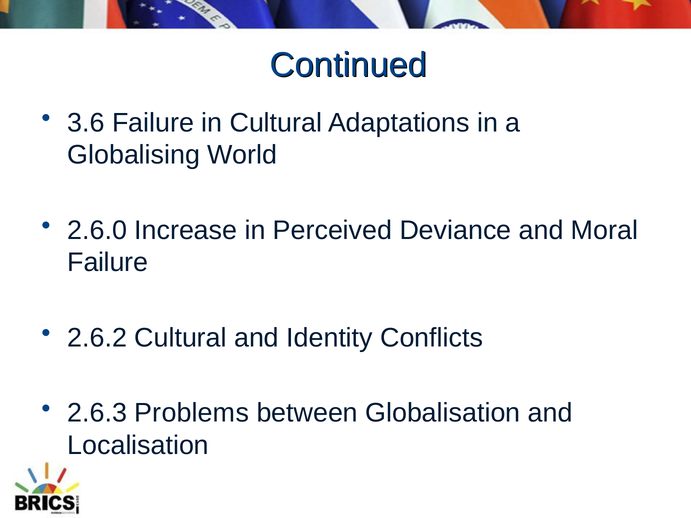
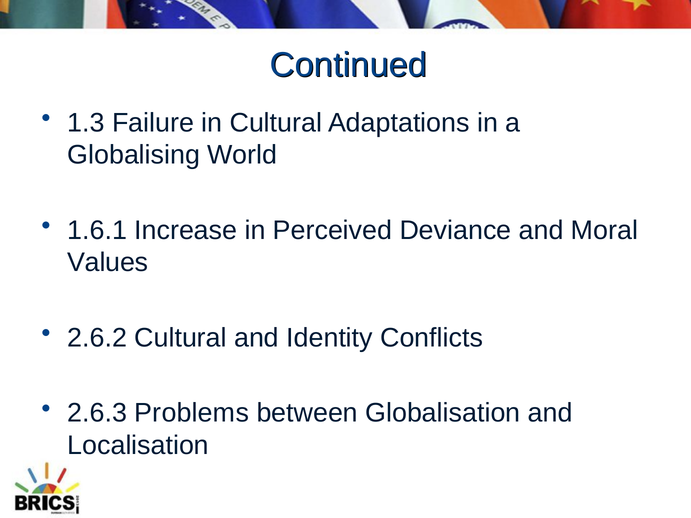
3.6: 3.6 -> 1.3 (86, 123)
2.6.0: 2.6.0 -> 1.6.1 (97, 230)
Failure: Failure -> Values (108, 263)
